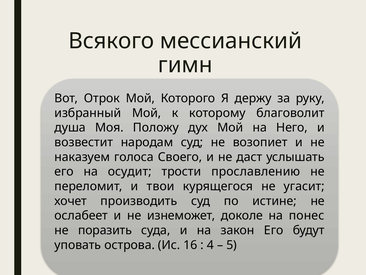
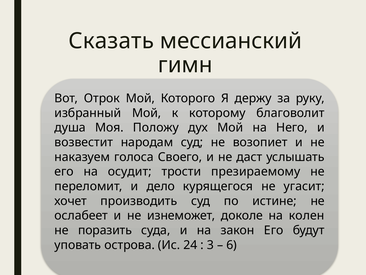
Всякого: Всякого -> Сказать (111, 41)
прославлению: прославлению -> презираемому (256, 171)
твои: твои -> дело (161, 186)
понес: понес -> колен (307, 215)
16: 16 -> 24 (190, 245)
4: 4 -> 3 (210, 245)
5: 5 -> 6 (232, 245)
